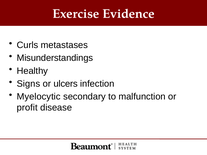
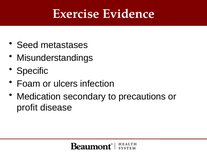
Curls: Curls -> Seed (27, 45)
Healthy: Healthy -> Specific (32, 71)
Signs: Signs -> Foam (28, 84)
Myelocytic: Myelocytic -> Medication (39, 97)
malfunction: malfunction -> precautions (142, 97)
